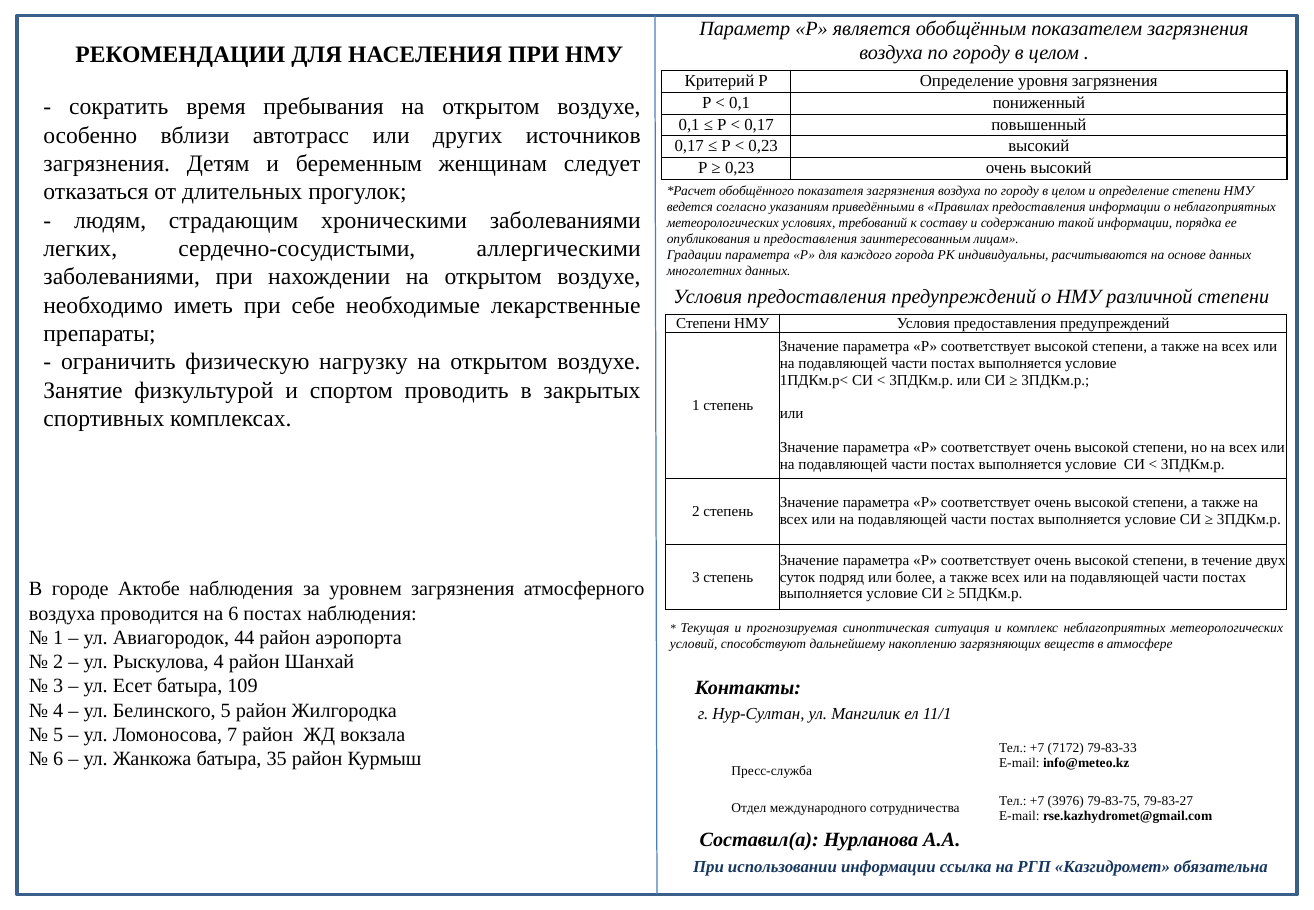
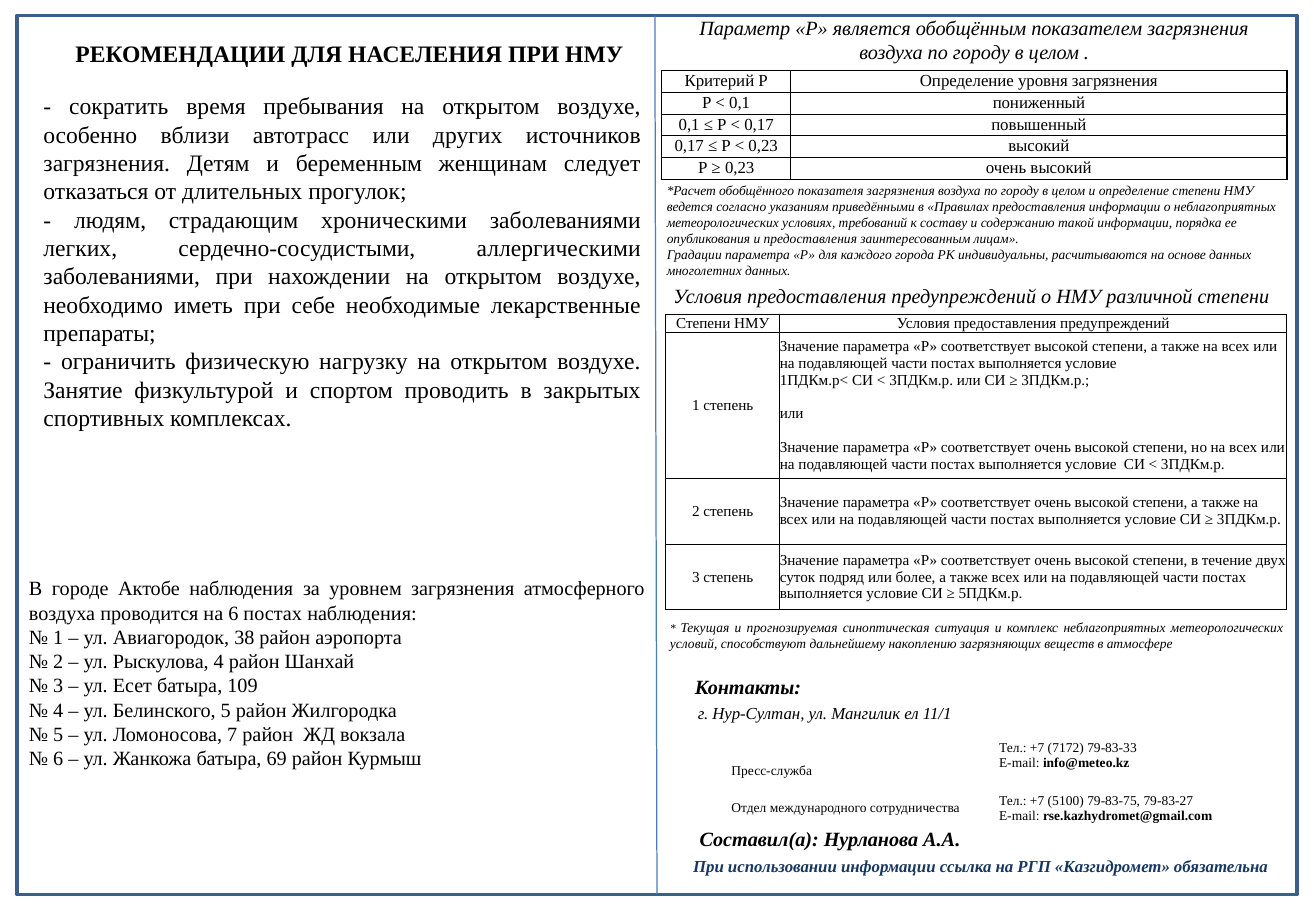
44: 44 -> 38 (244, 637)
35: 35 -> 69 (277, 759)
3976: 3976 -> 5100 (1066, 801)
